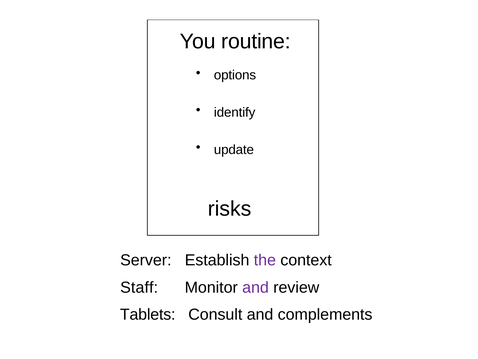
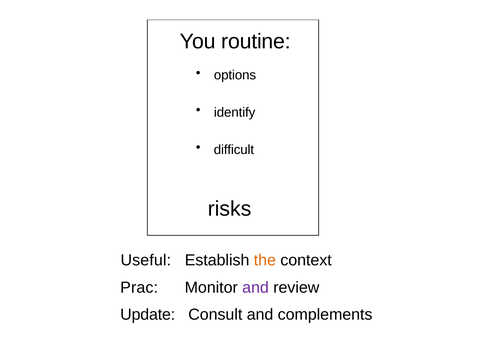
update: update -> difficult (234, 149)
Server: Server -> Useful (146, 260)
the colour: purple -> orange (265, 260)
Staff: Staff -> Prac (139, 287)
Tablets: Tablets -> Update (148, 314)
